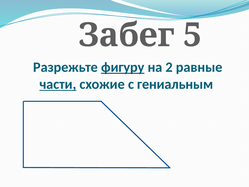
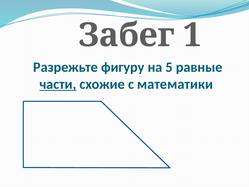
5: 5 -> 1 (192, 35)
фигуру underline: present -> none (123, 67)
2: 2 -> 5 (169, 67)
гениальным: гениальным -> математики (175, 84)
